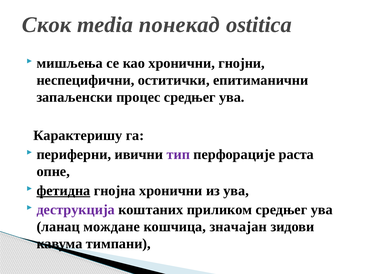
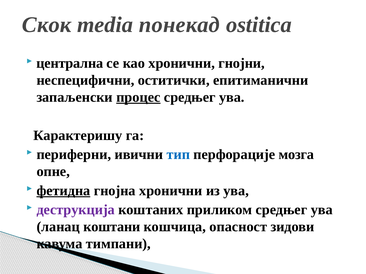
мишљења: мишљења -> централна (70, 63)
процес underline: none -> present (138, 97)
тип colour: purple -> blue (178, 155)
раста: раста -> мозга (296, 155)
мождане: мождане -> коштани (112, 227)
значајан: значајан -> опасност (238, 227)
